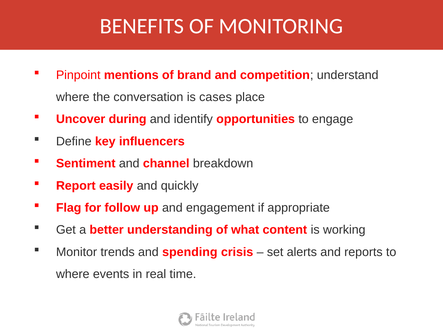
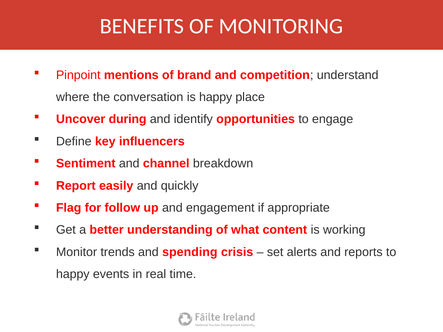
is cases: cases -> happy (216, 97)
where: where -> happy (73, 274)
